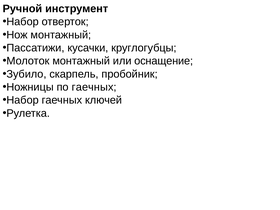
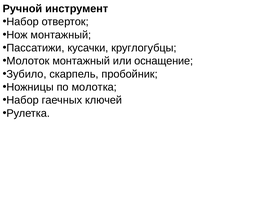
по гаечных: гаечных -> молотка (94, 87)
